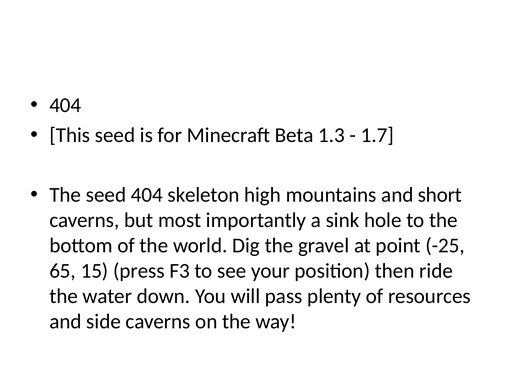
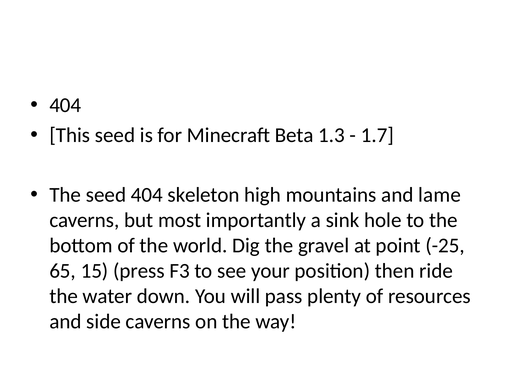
short: short -> lame (440, 195)
